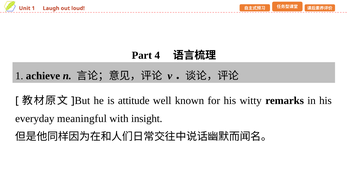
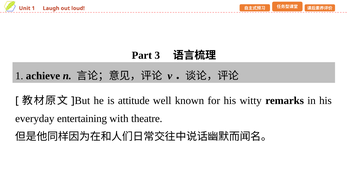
4: 4 -> 3 (157, 55)
meaningful: meaningful -> entertaining (82, 119)
insight: insight -> theatre (147, 119)
